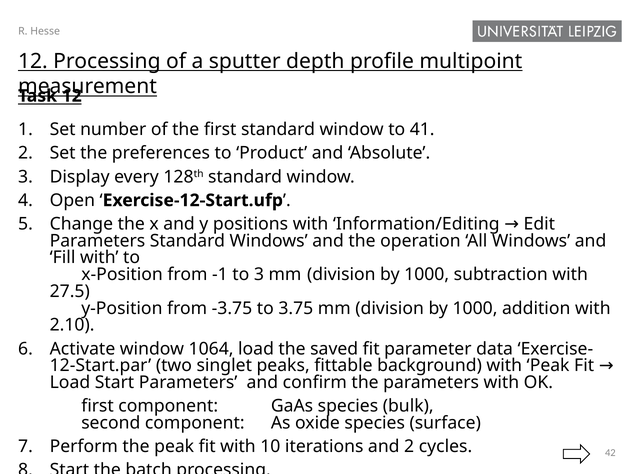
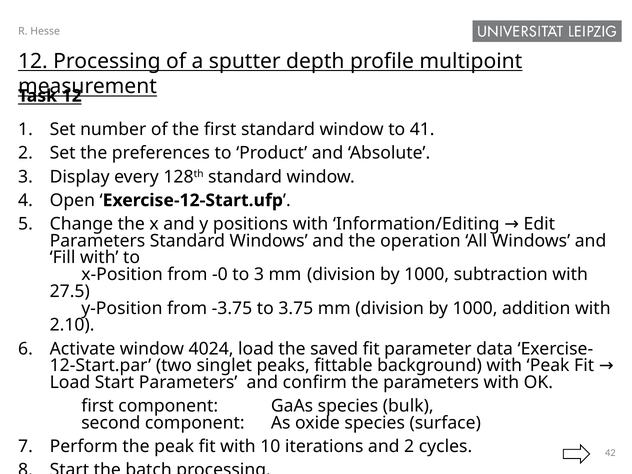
-1: -1 -> -0 (220, 275)
1064: 1064 -> 4024 (211, 349)
